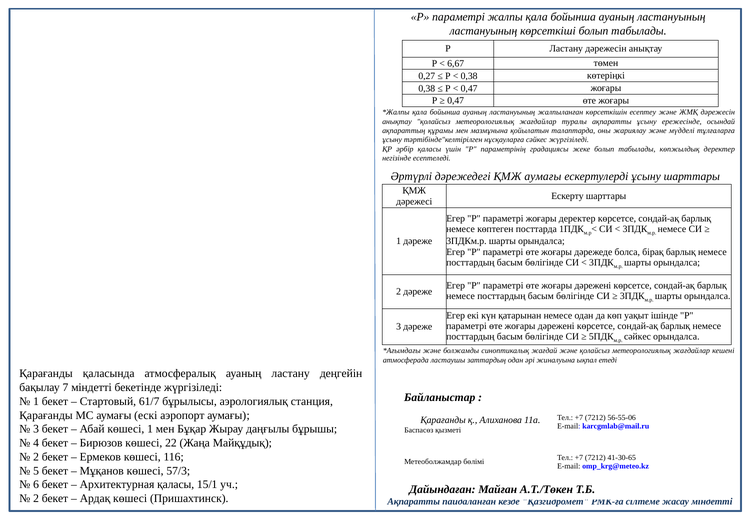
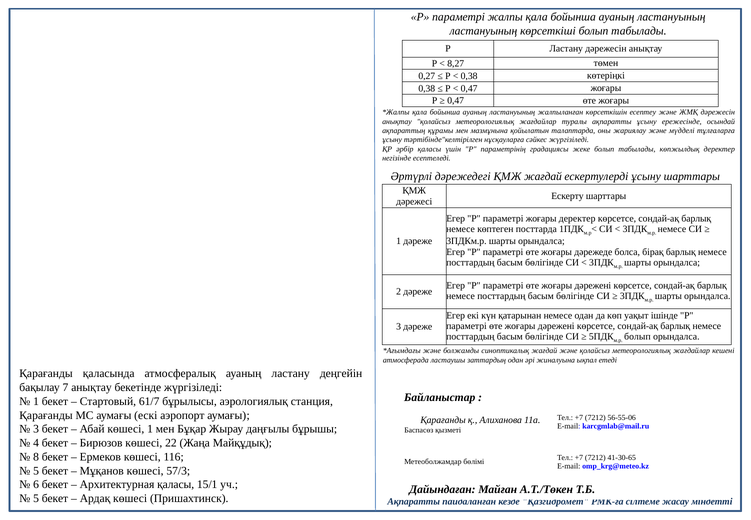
6,67: 6,67 -> 8,27 (456, 64)
ҚМЖ аумағы: аумағы -> жағдай (543, 176)
сәйкес: сәйкес -> болып (637, 337)
7 міндетті: міндетті -> анықтау (91, 387)
2: 2 -> 8 (36, 457)
2: 2 -> 5 (36, 498)
